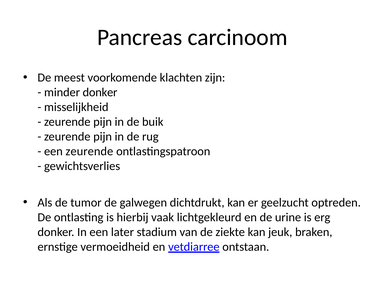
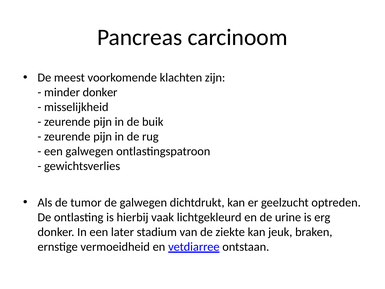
een zeurende: zeurende -> galwegen (89, 151)
